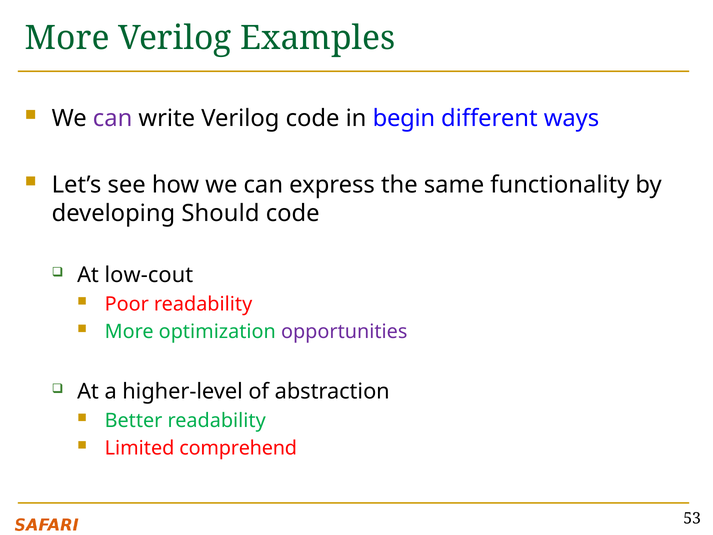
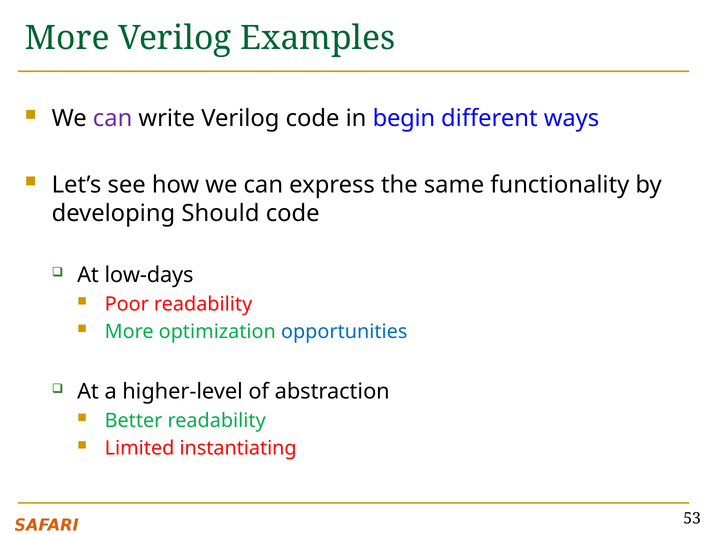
low-cout: low-cout -> low-days (149, 275)
opportunities colour: purple -> blue (344, 332)
comprehend: comprehend -> instantiating (238, 448)
